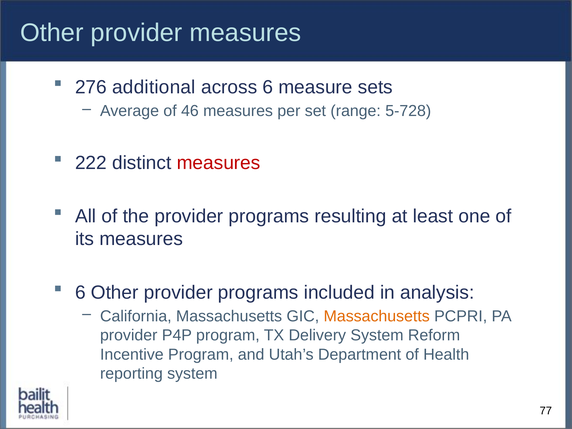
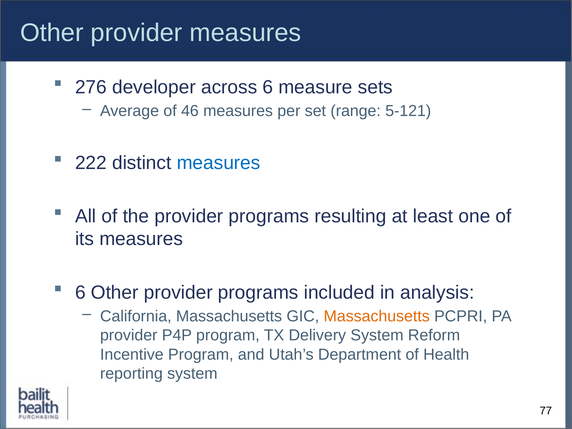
additional: additional -> developer (154, 87)
5-728: 5-728 -> 5-121 (408, 111)
measures colour: red -> blue (219, 163)
